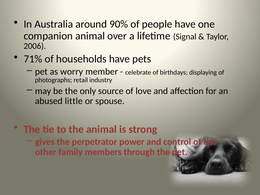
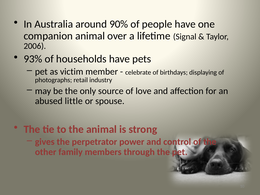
71%: 71% -> 93% (33, 59)
worry: worry -> victim (72, 72)
